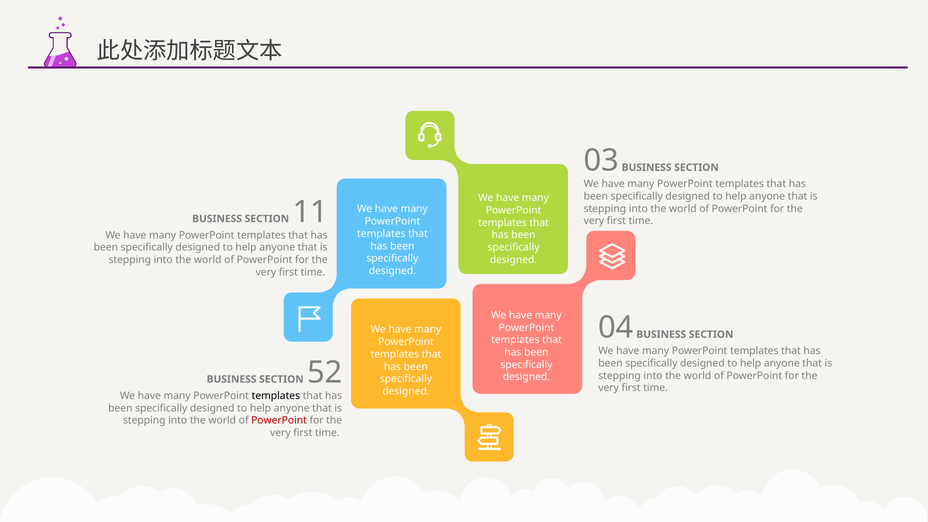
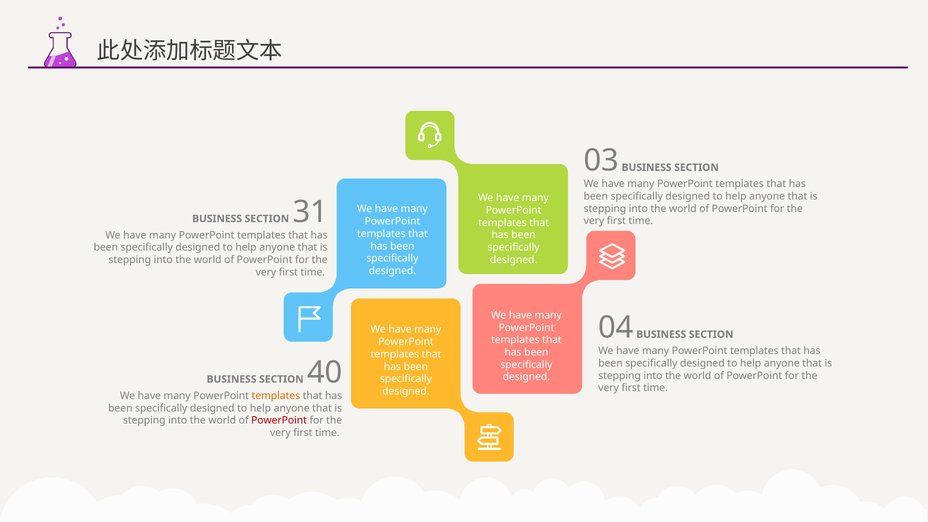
11: 11 -> 31 (310, 212)
52: 52 -> 40 (325, 372)
templates colour: black -> orange (276, 396)
